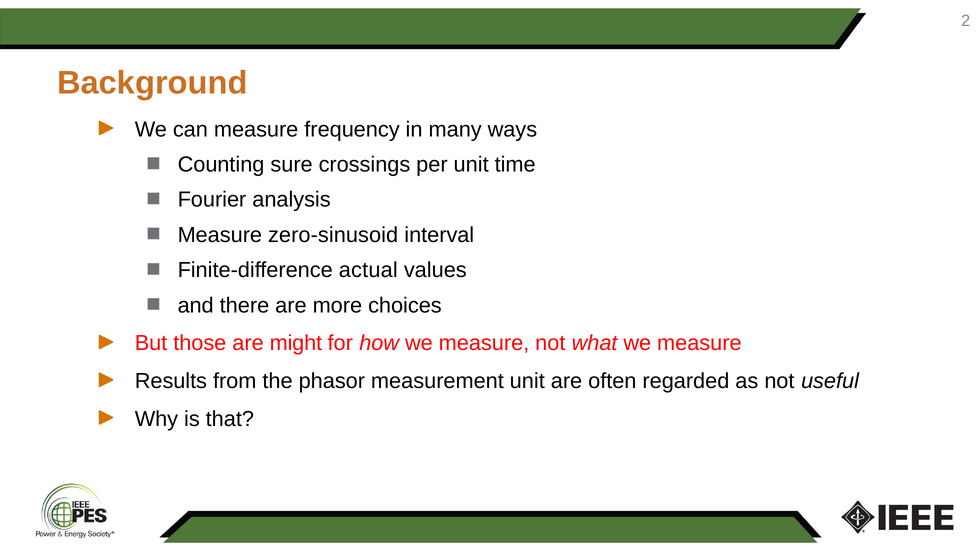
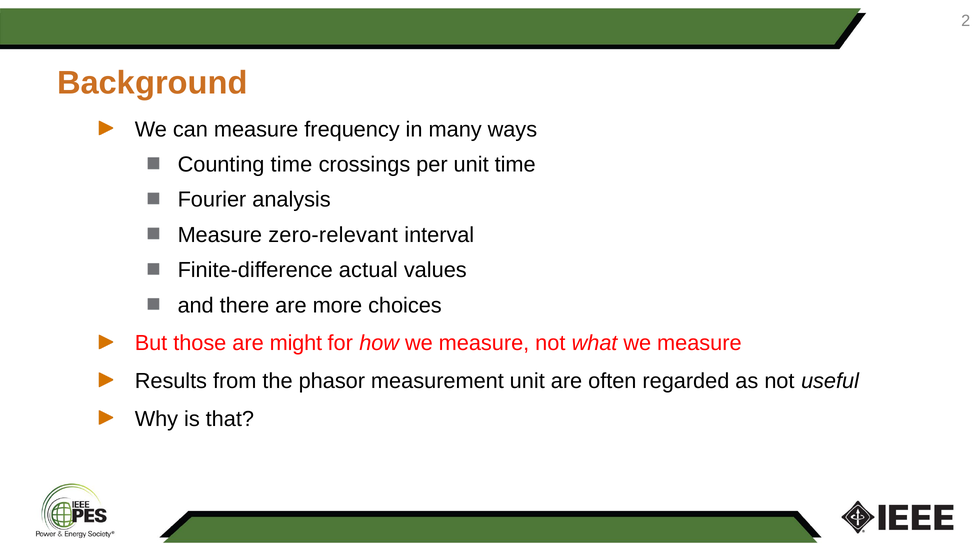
Counting sure: sure -> time (291, 165)
zero-sinusoid: zero-sinusoid -> zero-relevant (333, 235)
